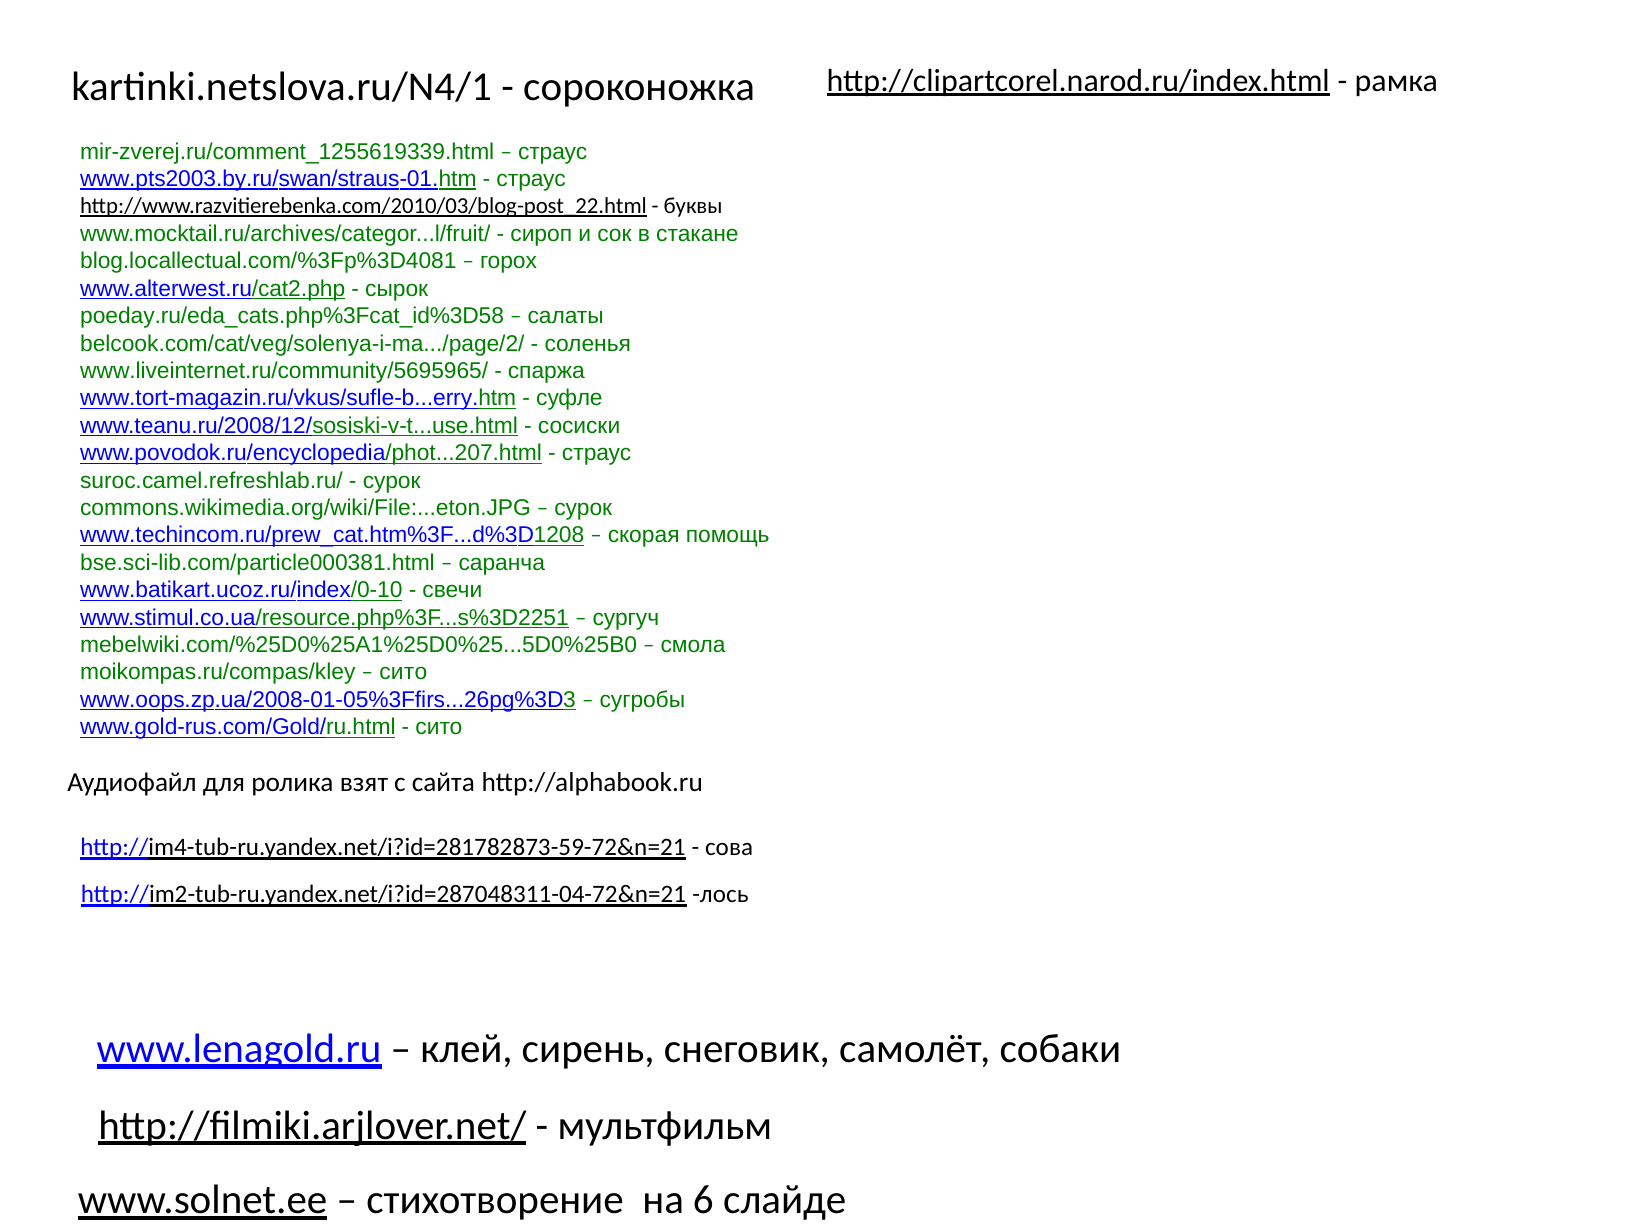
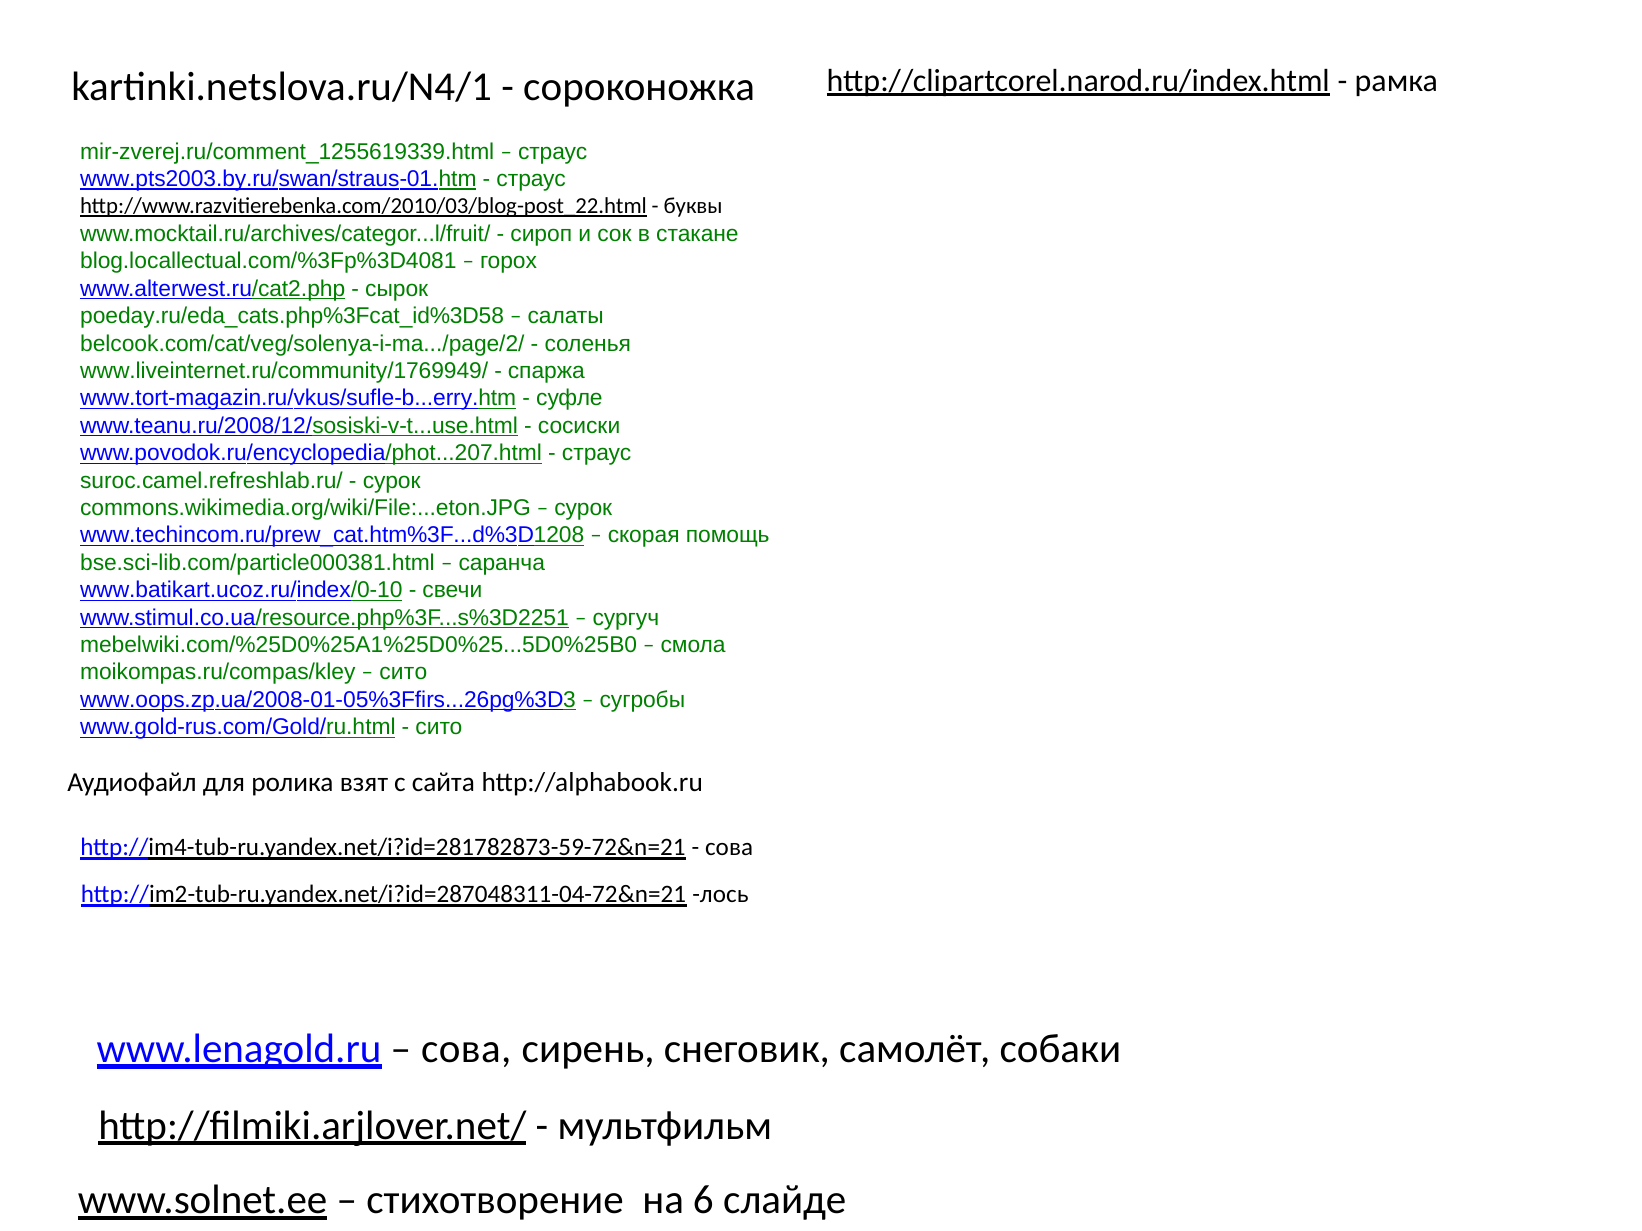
www.liveinternet.ru/community/5695965/: www.liveinternet.ru/community/5695965/ -> www.liveinternet.ru/community/1769949/ (284, 371)
клей: клей -> сова (466, 1049)
